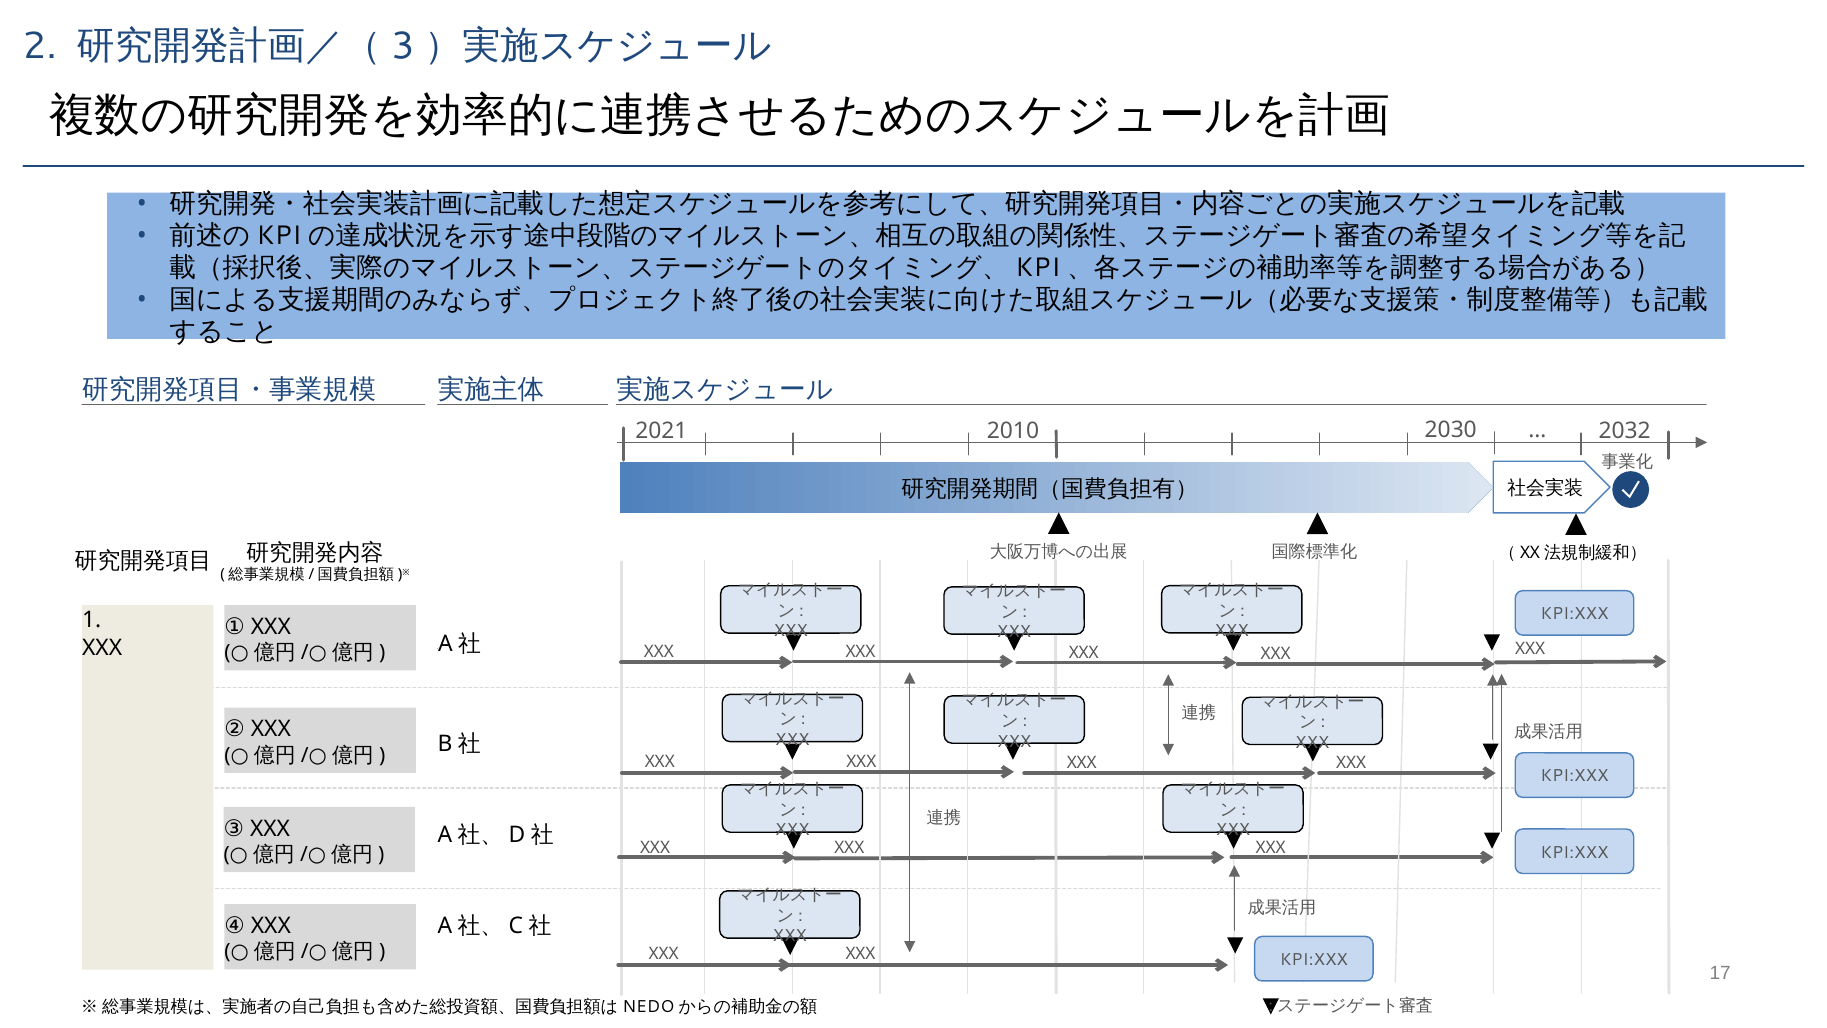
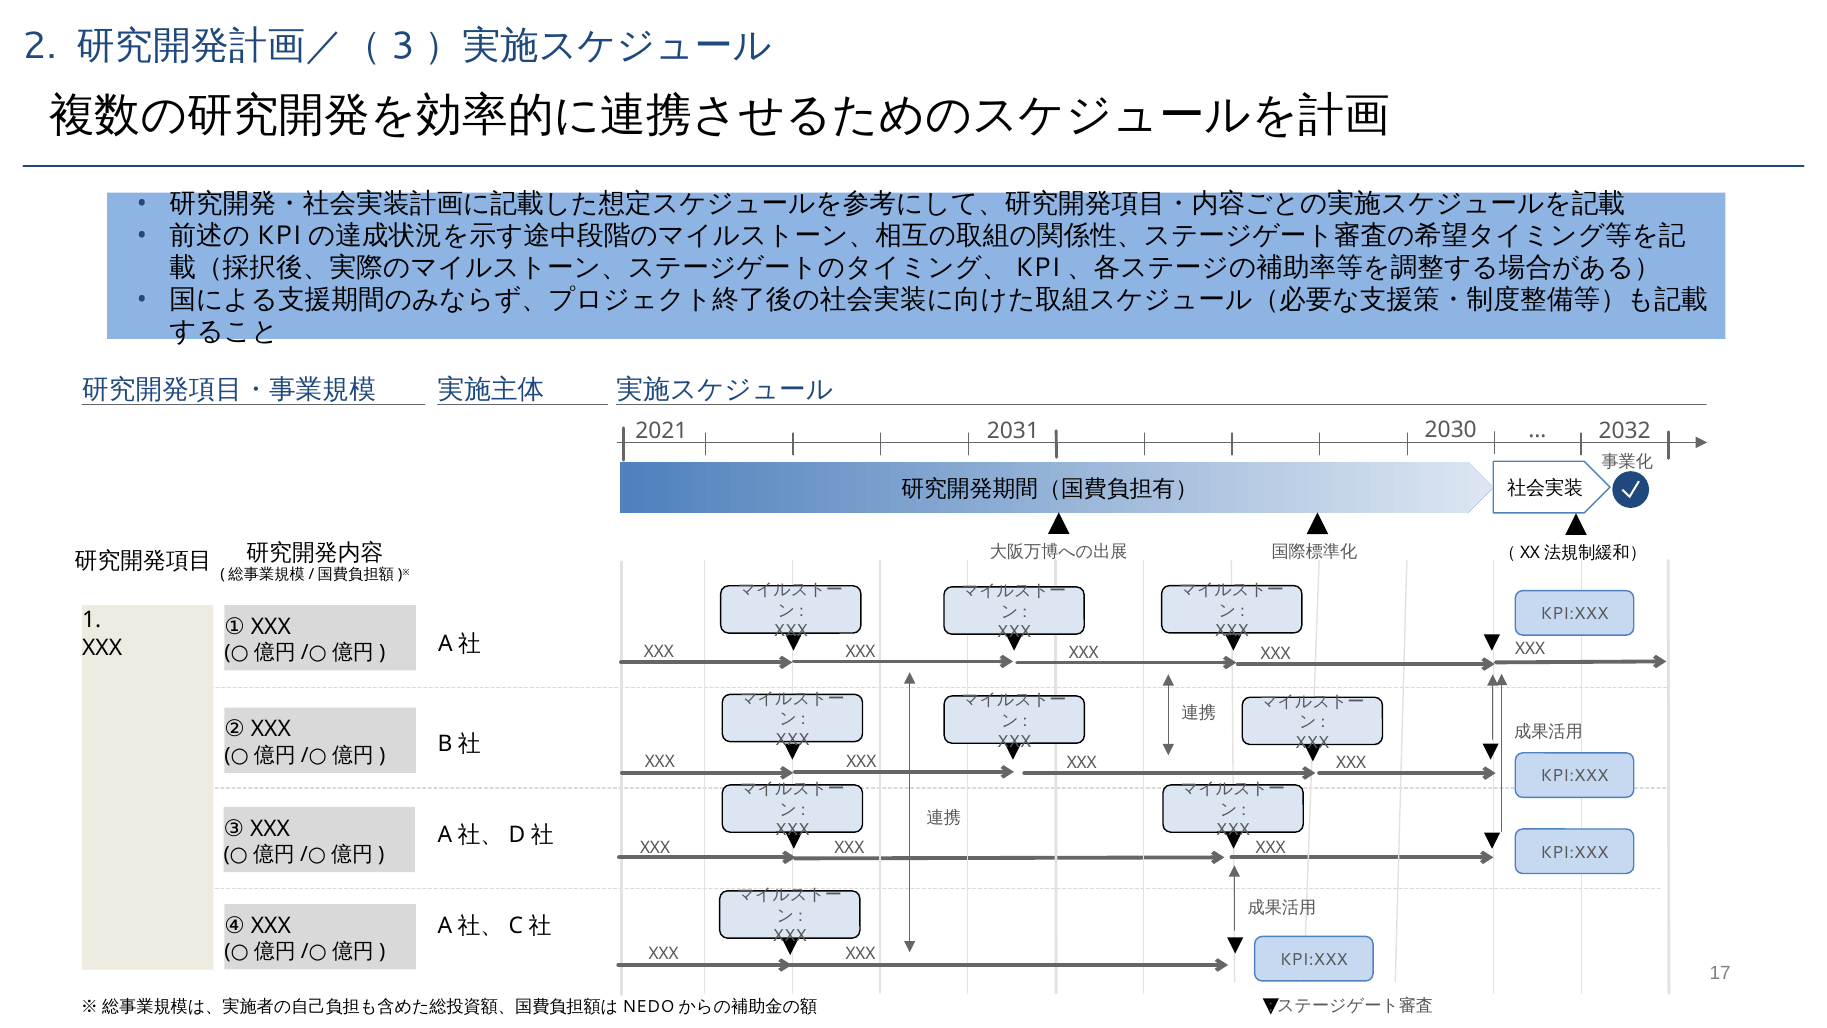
2010: 2010 -> 2031 (1013, 431)
